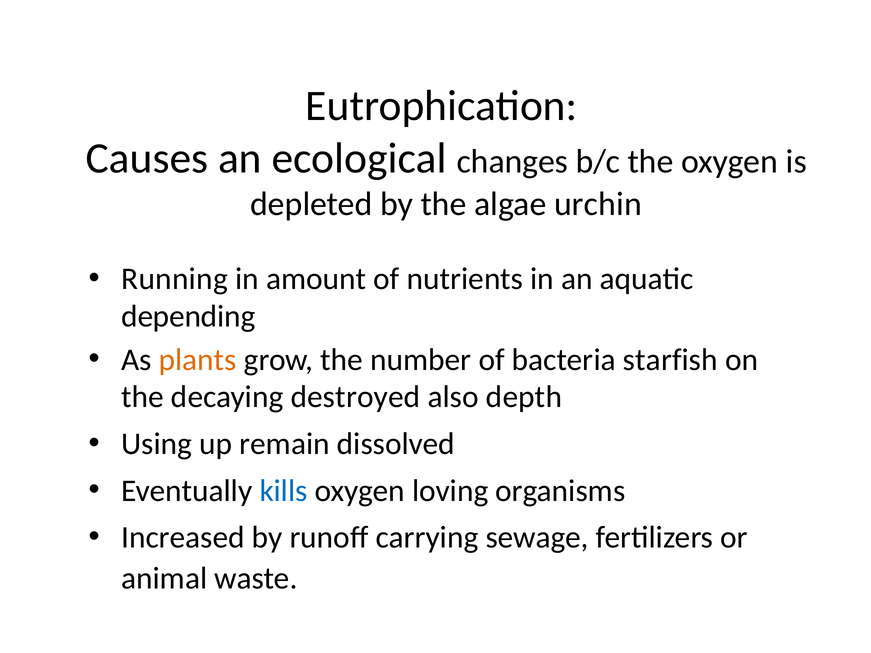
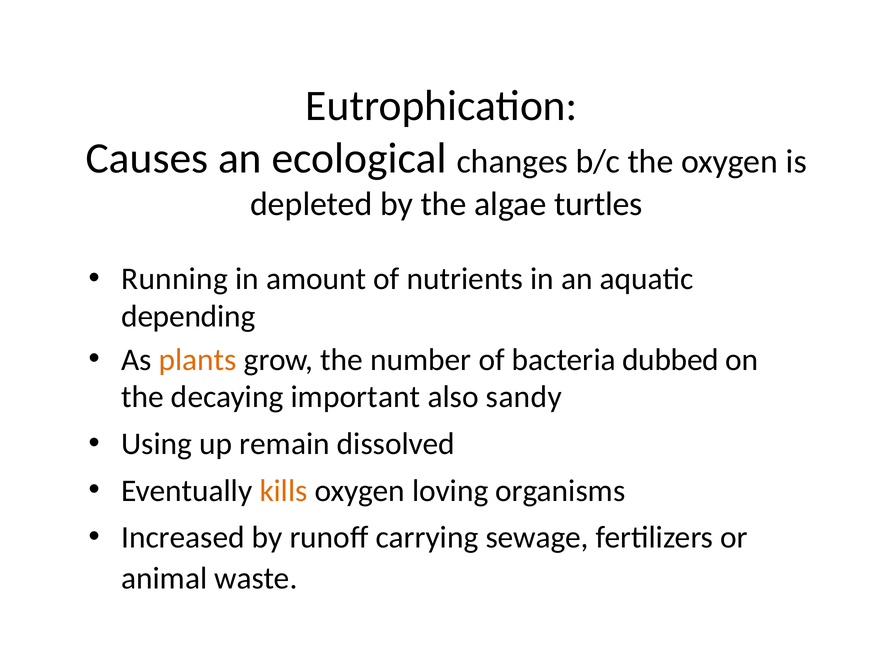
urchin: urchin -> turtles (598, 204)
starfish: starfish -> dubbed (671, 360)
destroyed: destroyed -> important (355, 397)
depth: depth -> sandy (524, 397)
kills colour: blue -> orange (284, 491)
